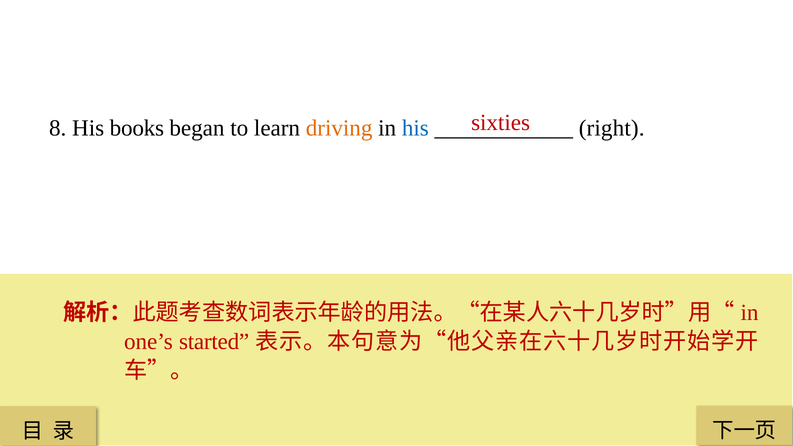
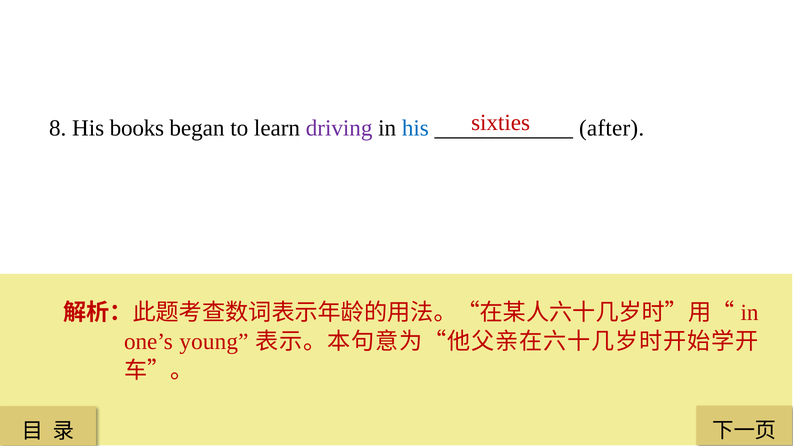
driving colour: orange -> purple (339, 128)
right: right -> after (612, 128)
started: started -> young (214, 342)
